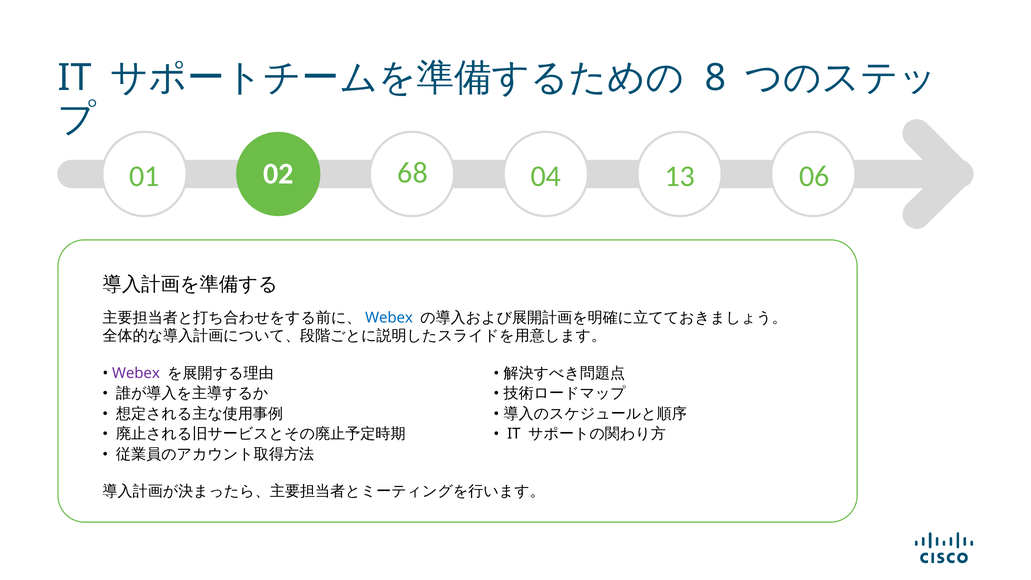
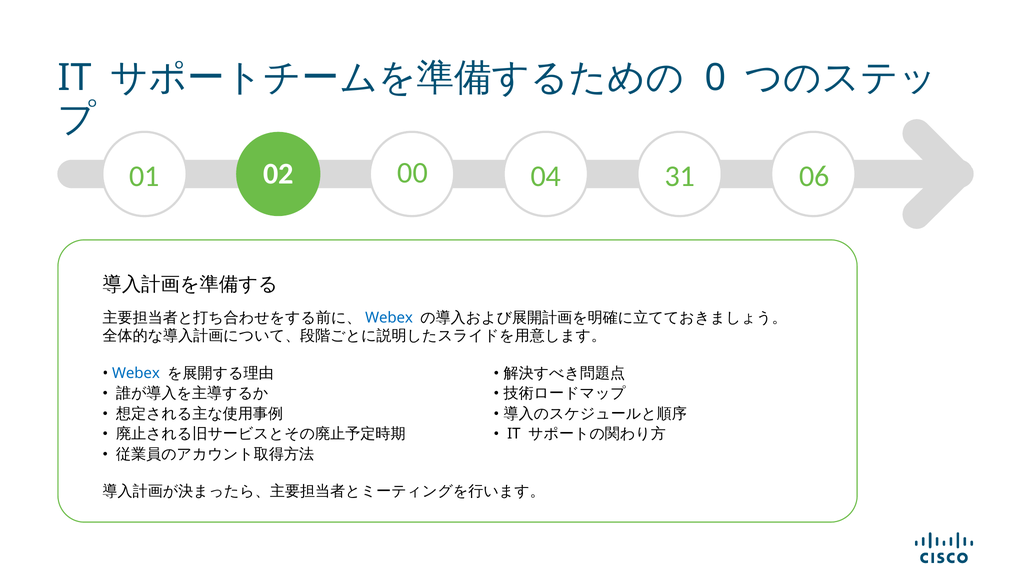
8: 8 -> 0 (716, 78)
68: 68 -> 00 (413, 173)
13: 13 -> 31 (680, 176)
Webex colour: purple -> blue (136, 373)
